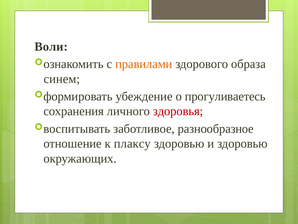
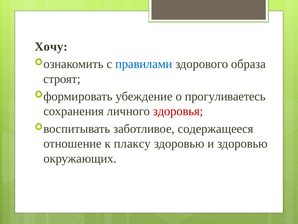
Воли: Воли -> Хочу (51, 46)
правилами colour: orange -> blue (144, 64)
синем: синем -> строят (62, 79)
разнообразное: разнообразное -> содержащееся (216, 128)
